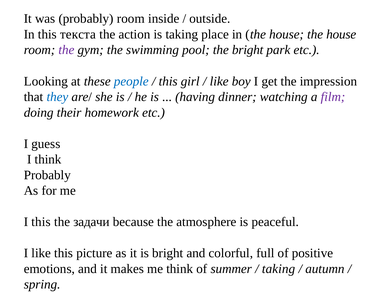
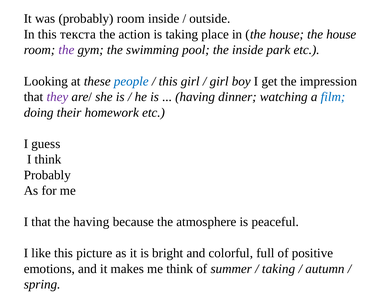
the bright: bright -> inside (248, 50)
like: like -> girl (219, 81)
they colour: blue -> purple (57, 97)
film colour: purple -> blue (333, 97)
I this: this -> that (41, 222)
the задачи: задачи -> having (91, 222)
